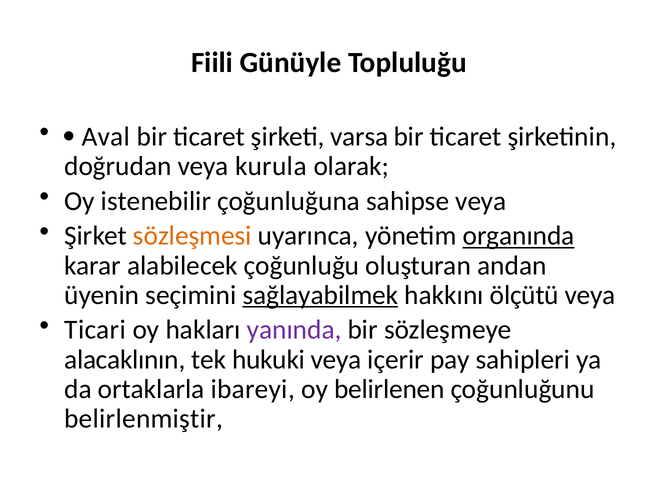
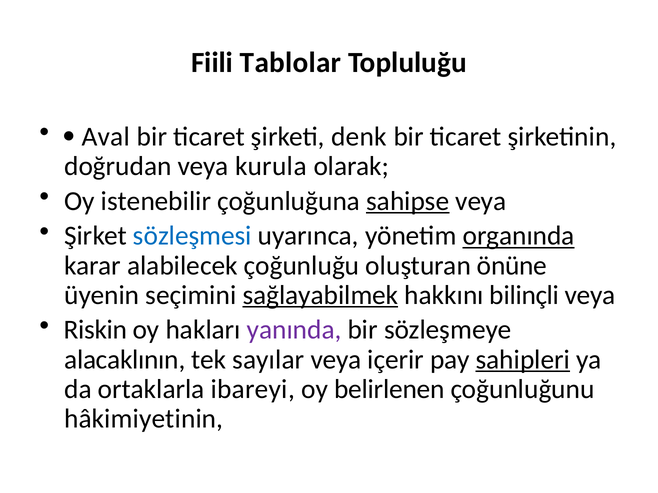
Günüyle: Günüyle -> Tablolar (290, 63)
varsa: varsa -> denk (359, 137)
sahipse underline: none -> present (408, 201)
sözleşmesi colour: orange -> blue (192, 236)
andan: andan -> önüne (512, 266)
ölçütü: ölçütü -> bilinçli (524, 295)
Ticari: Ticari -> Riskin (95, 330)
hukuki: hukuki -> sayılar (268, 360)
sahipleri underline: none -> present (523, 360)
belirlenmiştir: belirlenmiştir -> hâkimiyetinin (144, 419)
